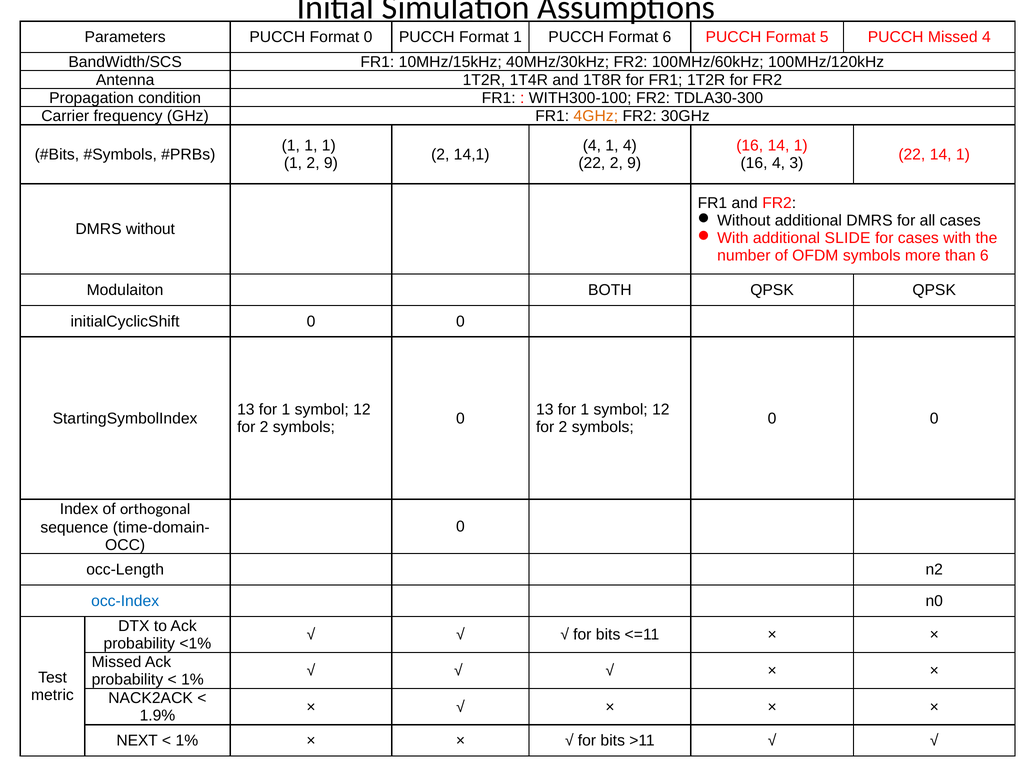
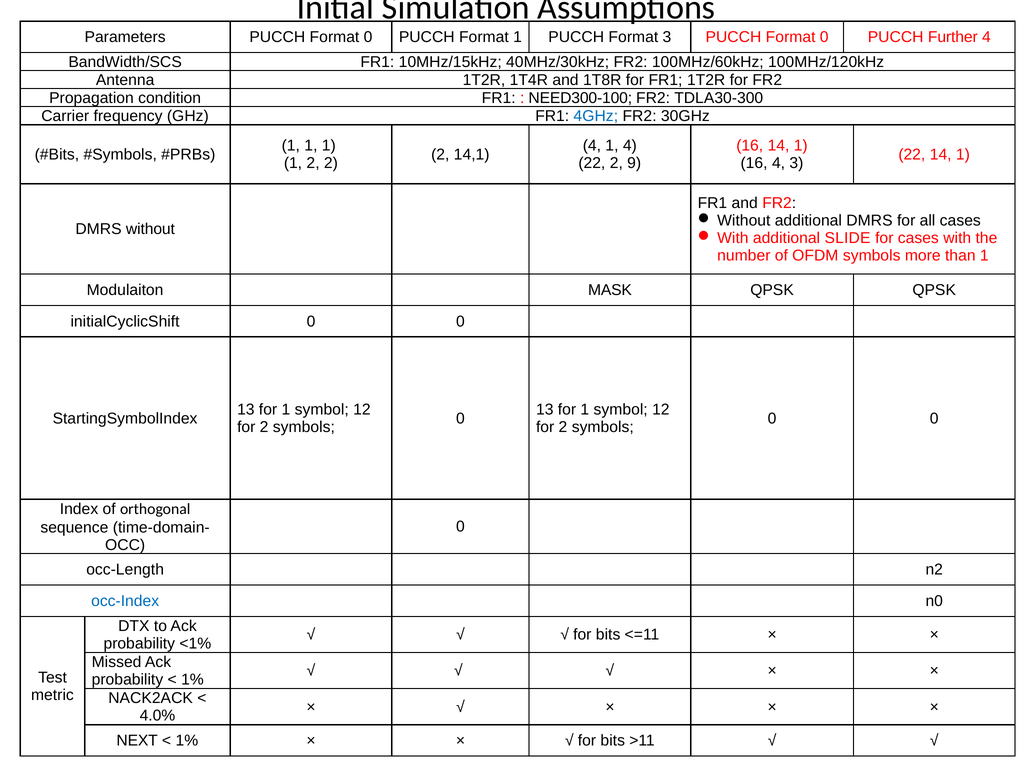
Format 6: 6 -> 3 (667, 37)
5: 5 -> 0 (824, 37)
PUCCH Missed: Missed -> Further (953, 37)
WITH300-100: WITH300-100 -> NEED300-100 (580, 98)
4GHz colour: orange -> blue (596, 116)
1 2 9: 9 -> 2 (331, 163)
than 6: 6 -> 1 (984, 255)
BOTH: BOTH -> MASK (610, 290)
1.9%: 1.9% -> 4.0% (157, 715)
